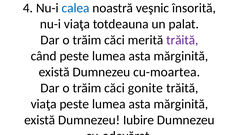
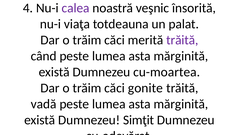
calea colour: blue -> purple (76, 8)
viaţa: viaţa -> vadă (44, 104)
Iubire: Iubire -> Simţit (139, 120)
